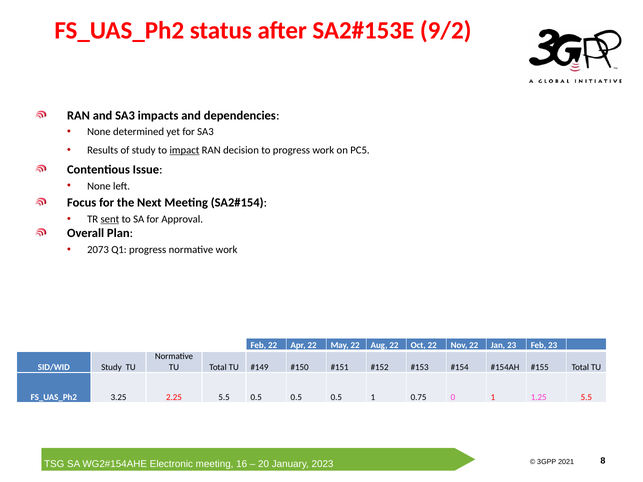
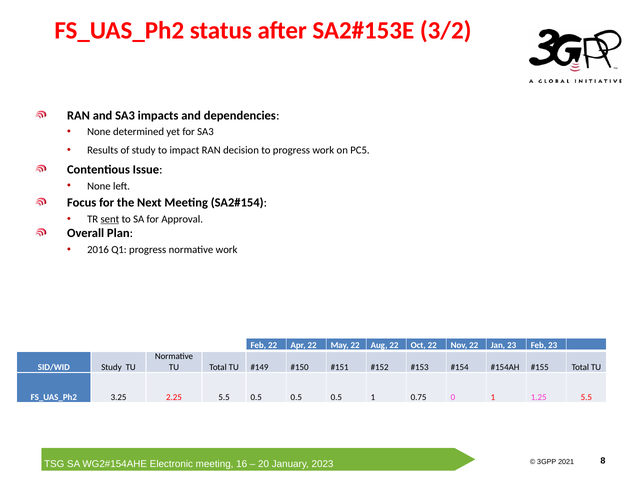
9/2: 9/2 -> 3/2 (446, 30)
impact underline: present -> none (184, 150)
2073: 2073 -> 2016 (98, 250)
